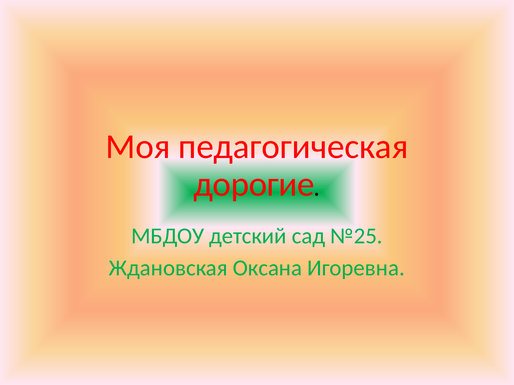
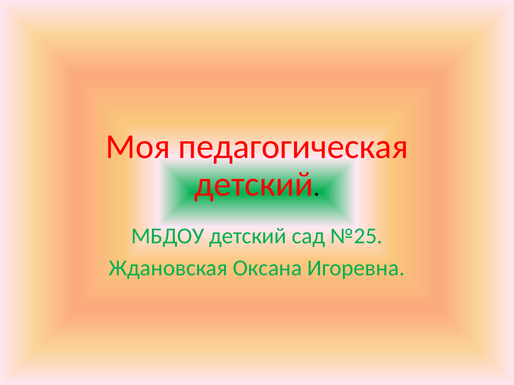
дорогие: дорогие -> детский (254, 185)
